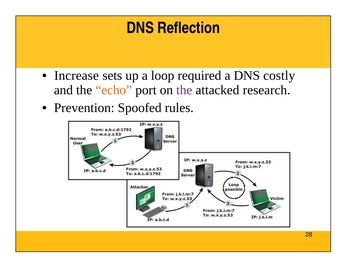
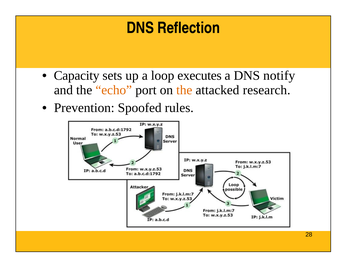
Increase: Increase -> Capacity (77, 76)
required: required -> executes (200, 76)
costly: costly -> notify (279, 76)
the colour: purple -> orange (184, 90)
